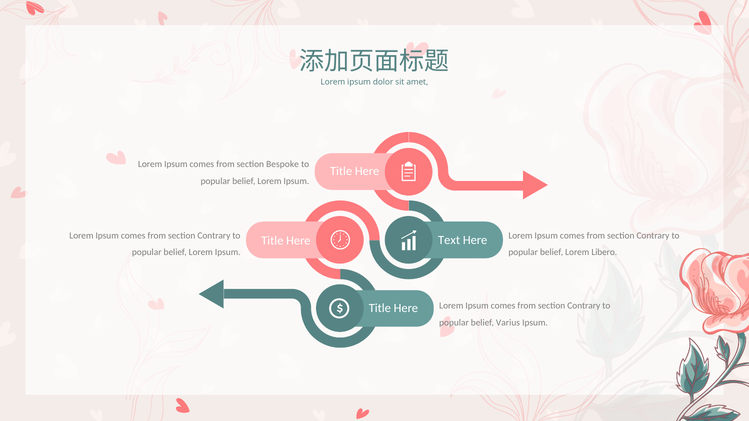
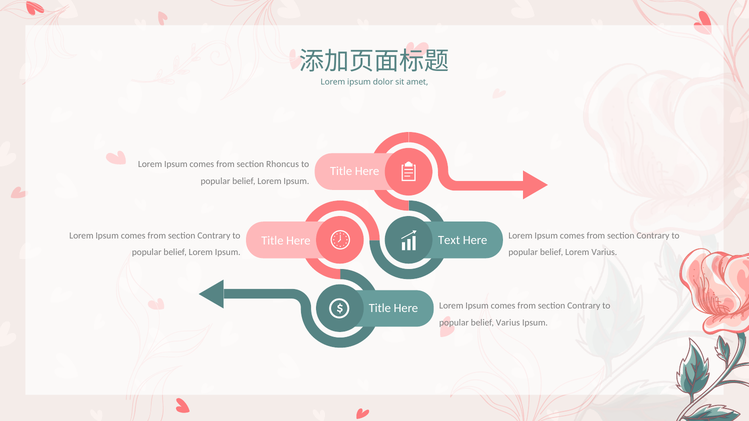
Bespoke: Bespoke -> Rhoncus (283, 164)
Lorem Libero: Libero -> Varius (604, 253)
